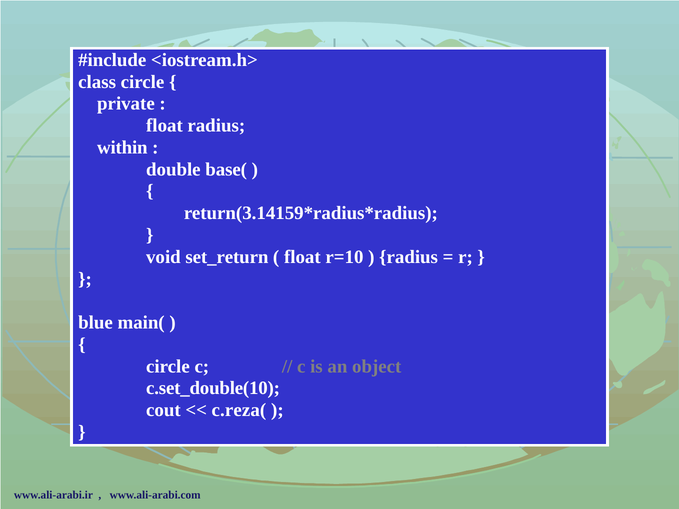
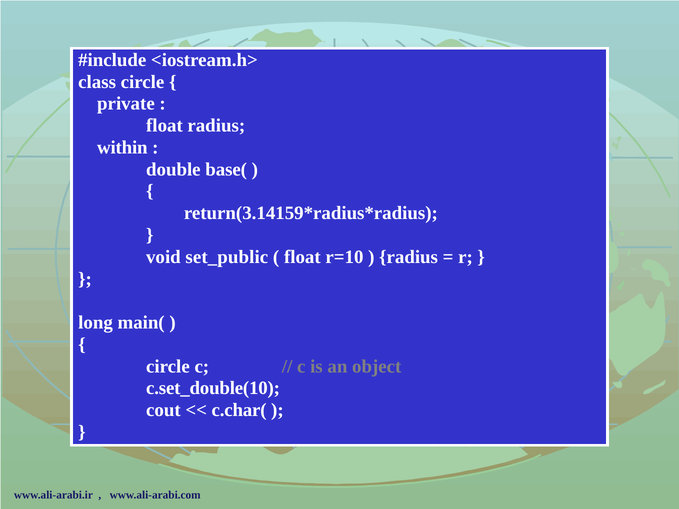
set_return: set_return -> set_public (227, 257)
blue: blue -> long (96, 323)
c.reza(: c.reza( -> c.char( (239, 410)
